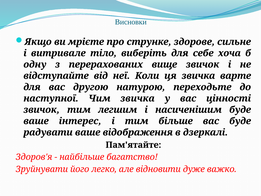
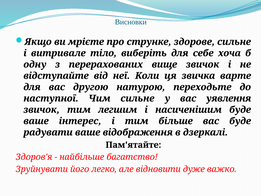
Чим звичка: звичка -> сильне (137, 98)
цінності: цінності -> уявлення (229, 98)
